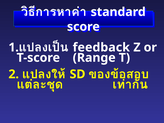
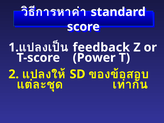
Range: Range -> Power (94, 58)
